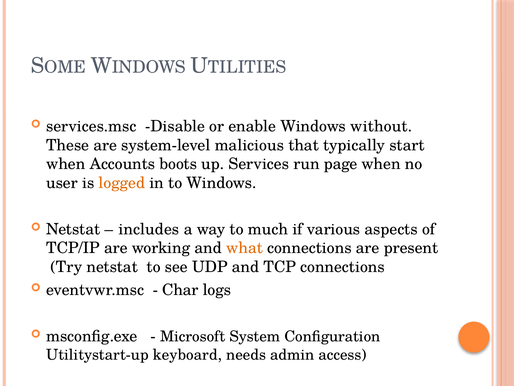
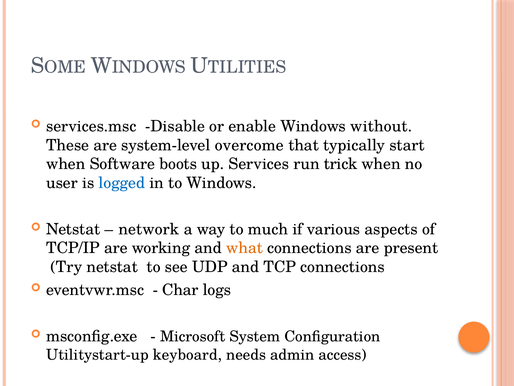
malicious: malicious -> overcome (249, 145)
Accounts: Accounts -> Software (122, 164)
page: page -> trick (341, 164)
logged colour: orange -> blue (122, 183)
includes: includes -> network (149, 229)
